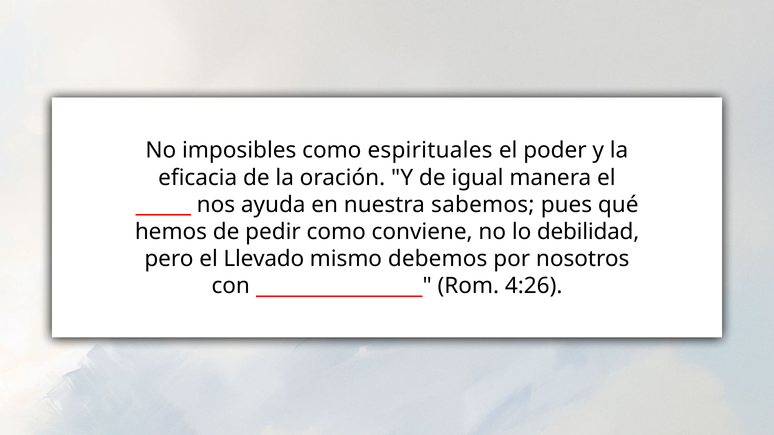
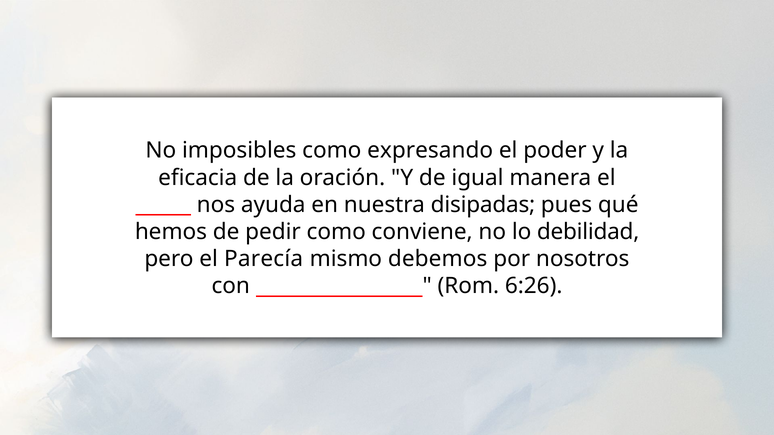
espirituales: espirituales -> expresando (430, 151)
sabemos: sabemos -> disipadas (483, 205)
Llevado: Llevado -> Parecía (264, 259)
4:26: 4:26 -> 6:26 (534, 286)
